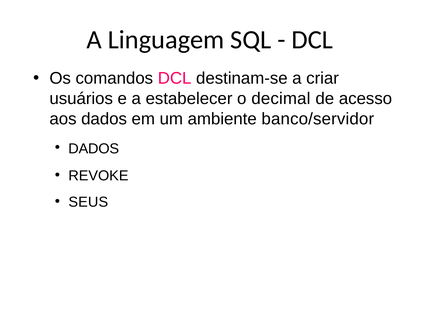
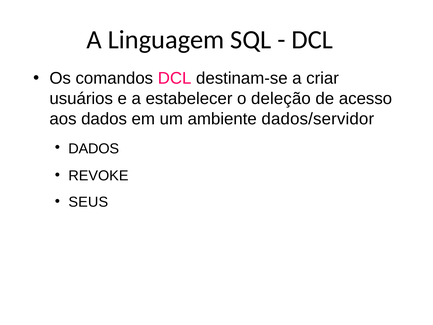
decimal: decimal -> deleção (281, 99)
banco/servidor: banco/servidor -> dados/servidor (318, 119)
